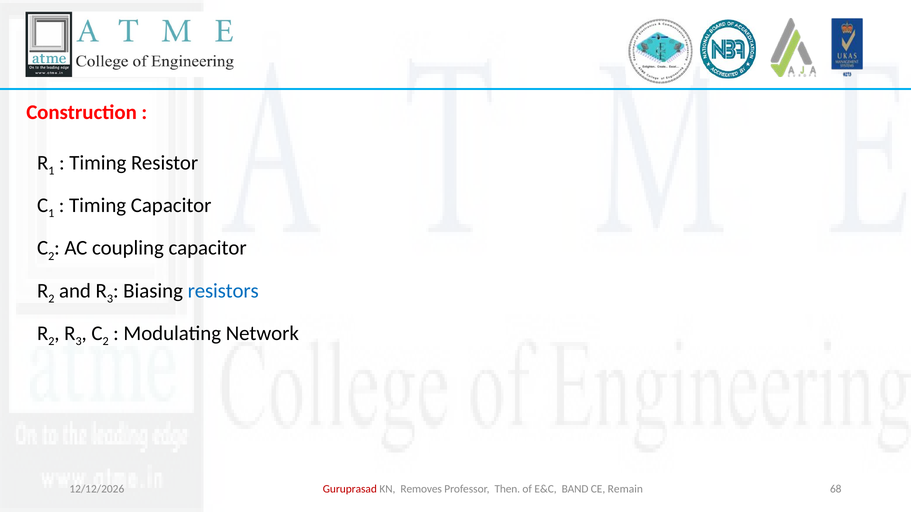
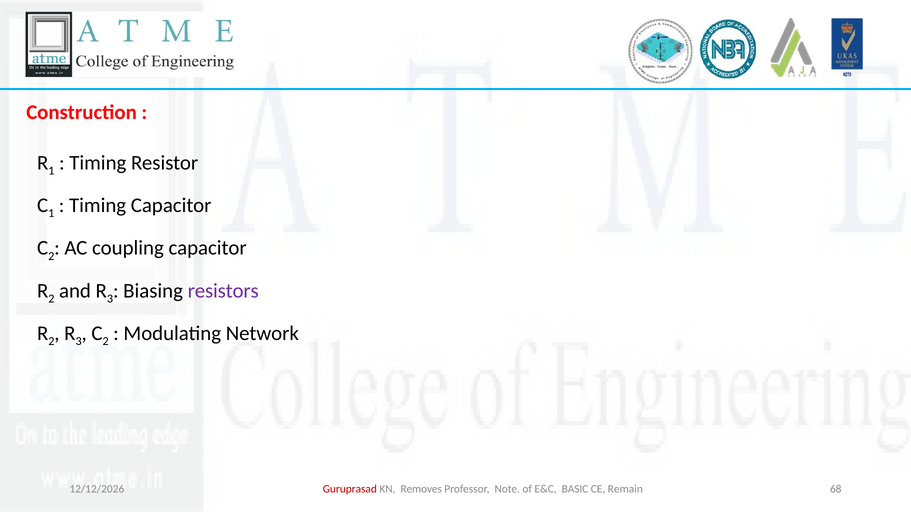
resistors colour: blue -> purple (223, 291)
Then: Then -> Note (507, 489)
BAND: BAND -> BASIC (575, 489)
